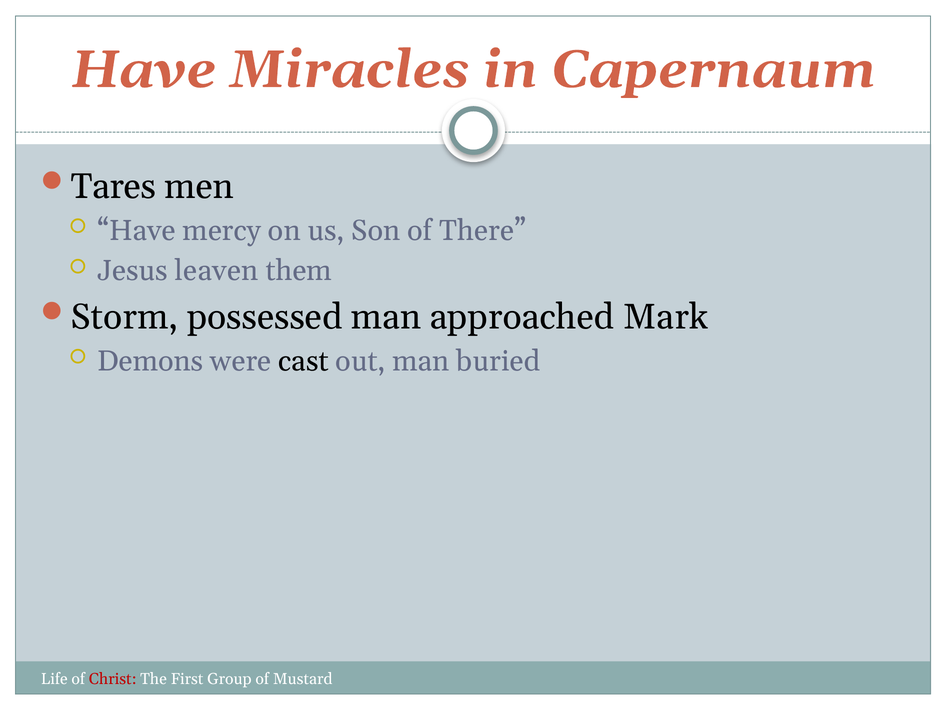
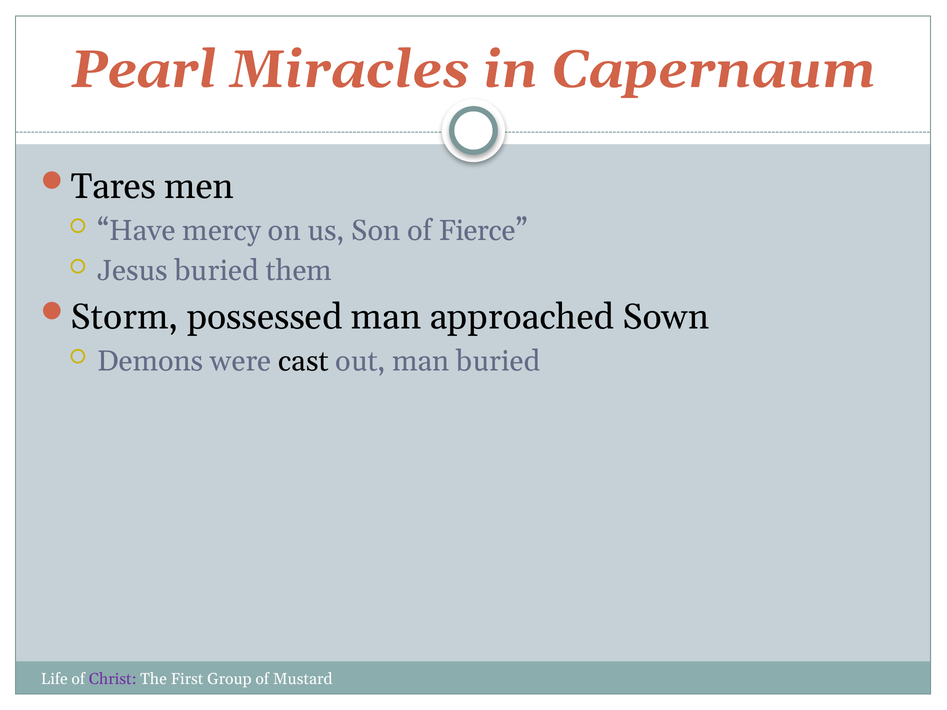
Have: Have -> Pearl (144, 70)
There: There -> Fierce (483, 231)
Jesus leaven: leaven -> buried (217, 271)
Mark: Mark -> Sown (666, 317)
Christ colour: red -> purple (113, 679)
